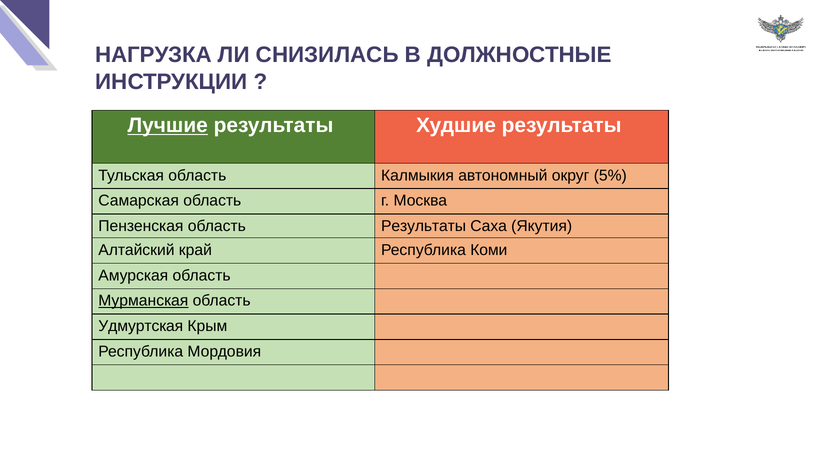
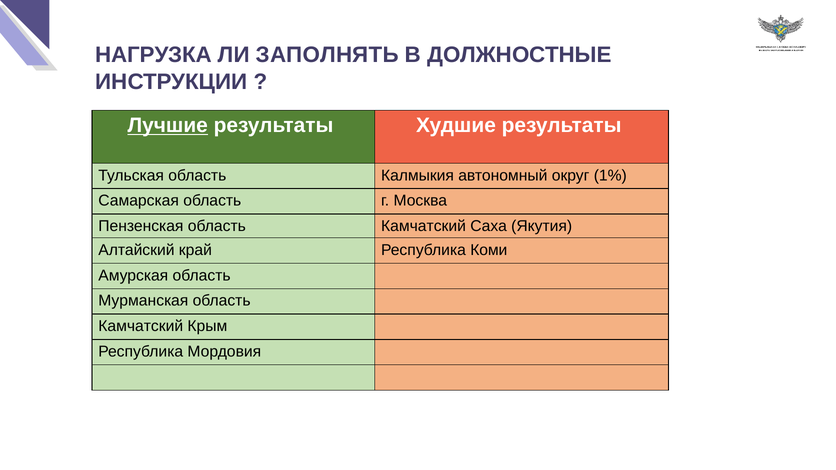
СНИЗИЛАСЬ: СНИЗИЛАСЬ -> ЗАПОЛНЯТЬ (327, 55)
5%: 5% -> 1% (610, 175)
Пензенская область Результаты: Результаты -> Камчатский (424, 226)
Мурманская underline: present -> none (143, 301)
Удмуртская: Удмуртская -> Камчатский (141, 326)
